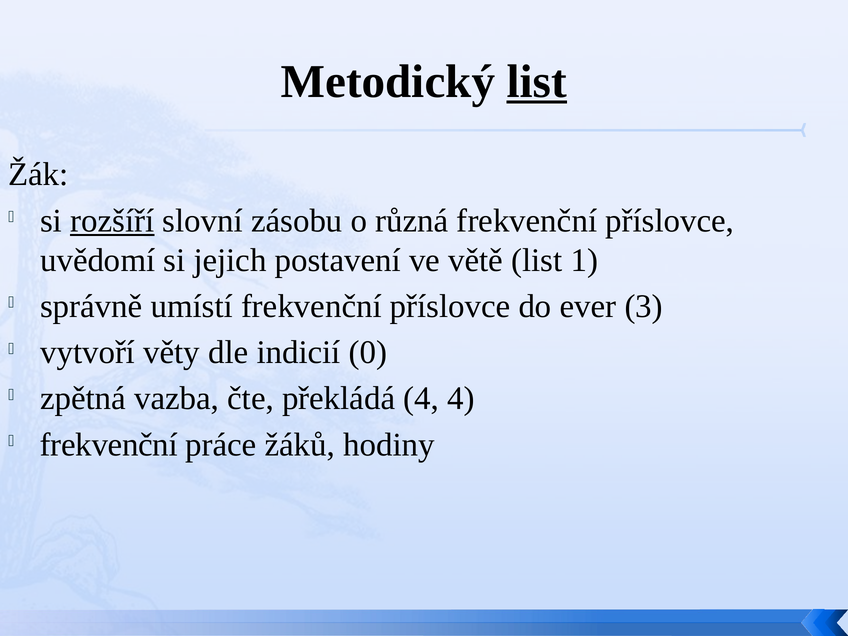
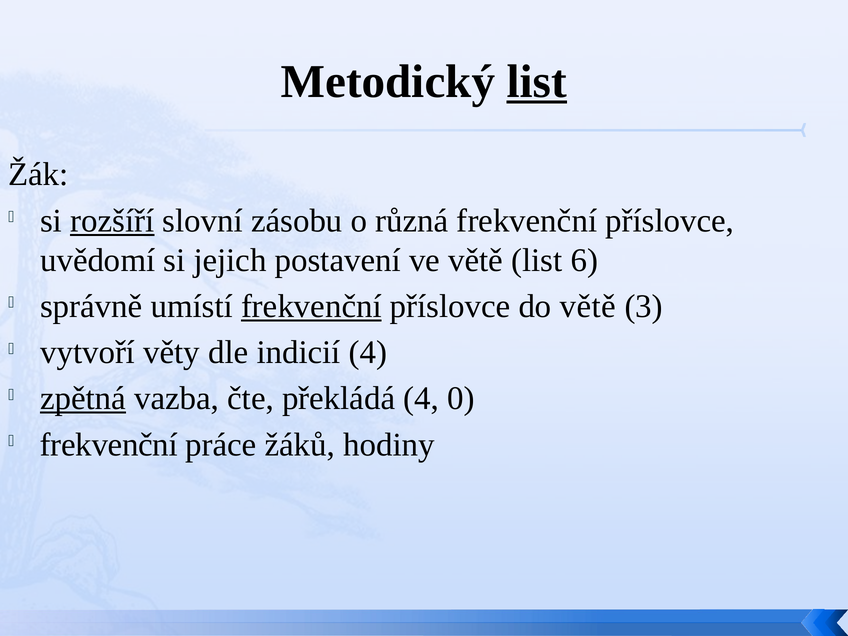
1: 1 -> 6 (584, 260)
frekvenční underline: none -> present (311, 306)
do ever: ever -> větě (588, 306)
indicií 0: 0 -> 4 (368, 352)
zpětná underline: none -> present (83, 399)
4 4: 4 -> 0 (461, 399)
